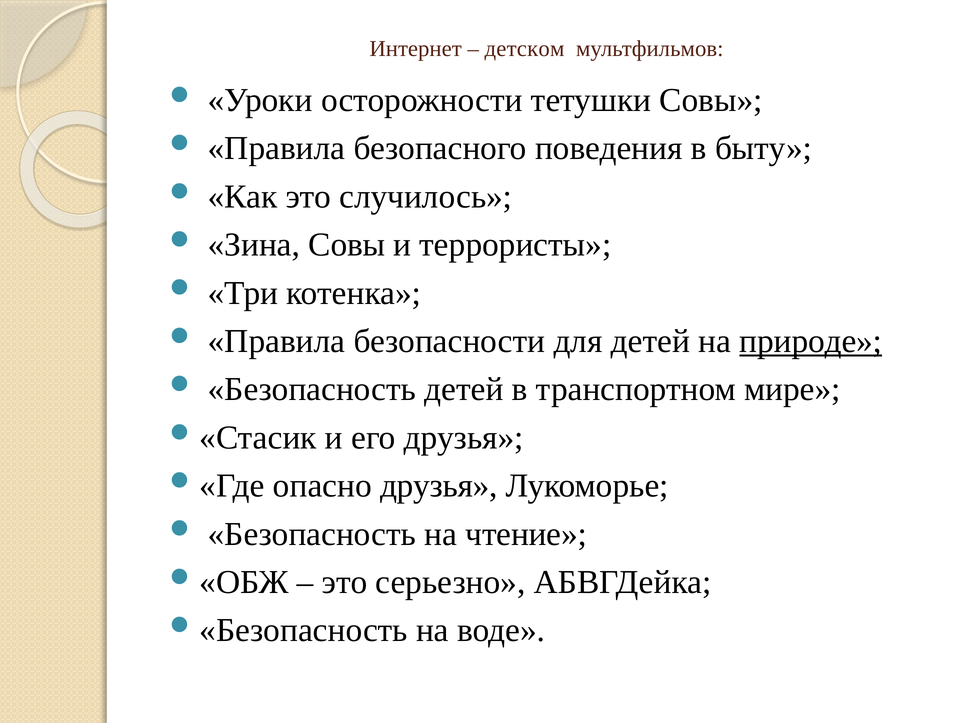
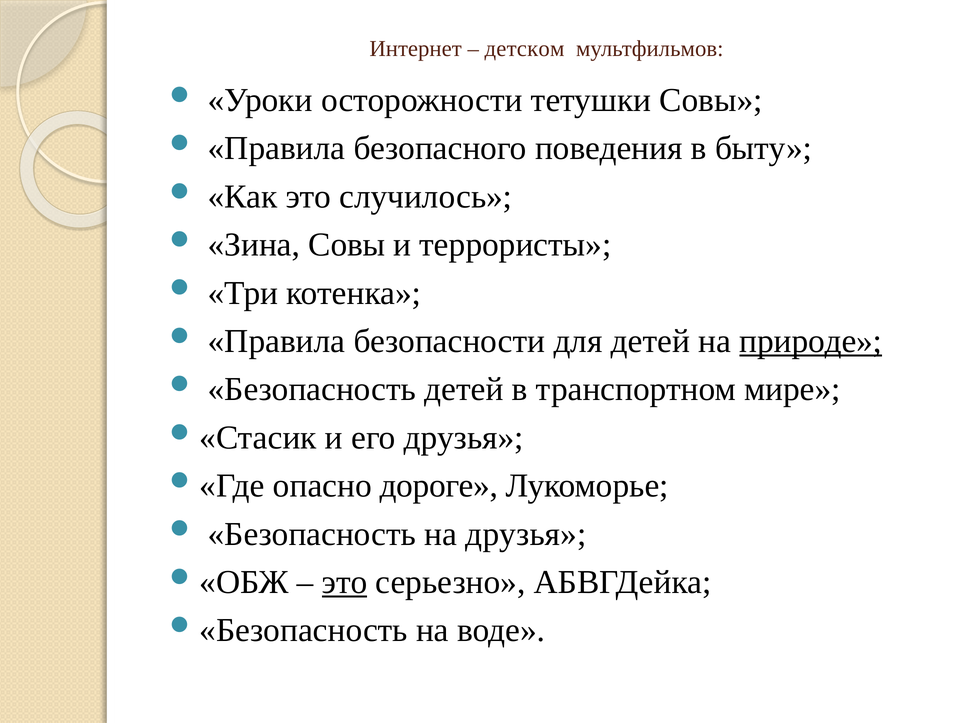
опасно друзья: друзья -> дороге (439, 486)
на чтение: чтение -> друзья (526, 534)
это underline: none -> present (345, 582)
